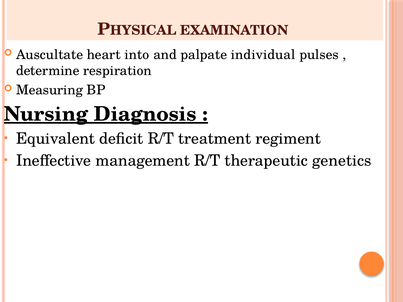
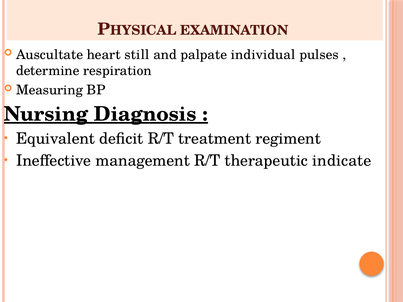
into: into -> still (137, 55)
genetics: genetics -> indicate (342, 161)
